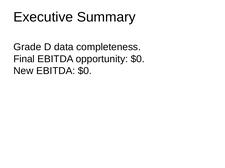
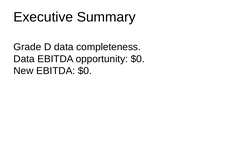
Final: Final -> Data (24, 59)
